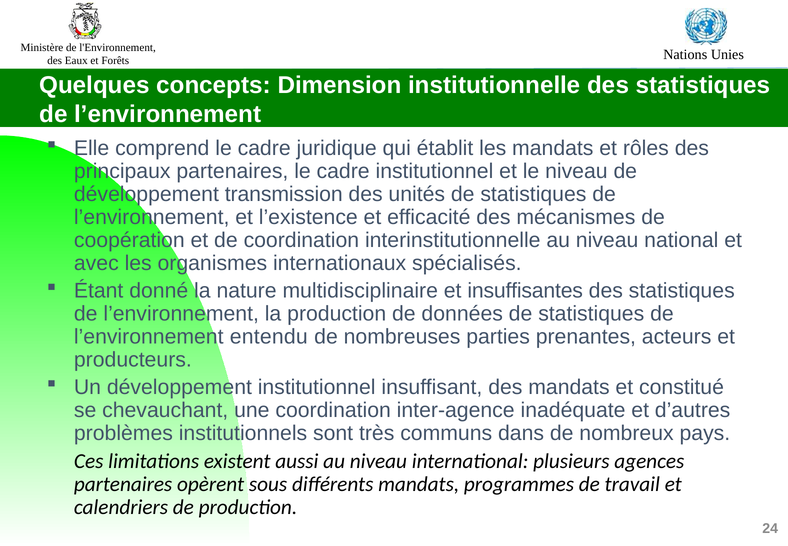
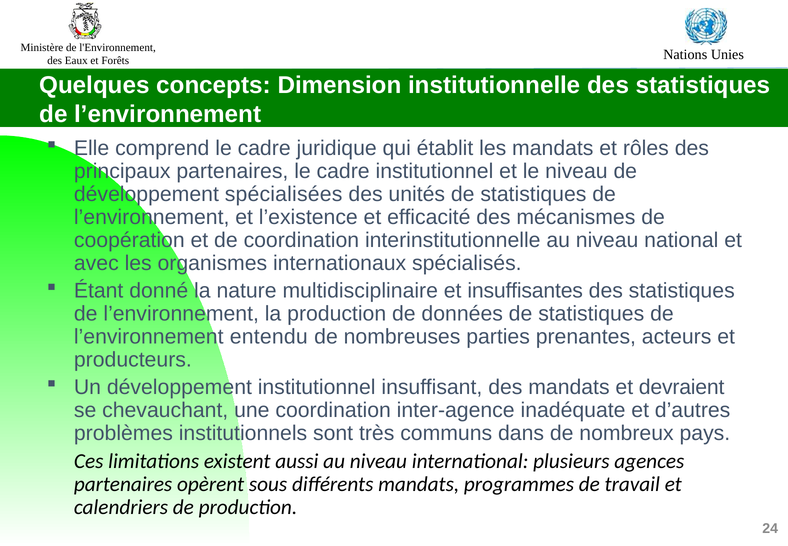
transmission: transmission -> spécialisées (284, 194)
constitué: constitué -> devraient (682, 387)
